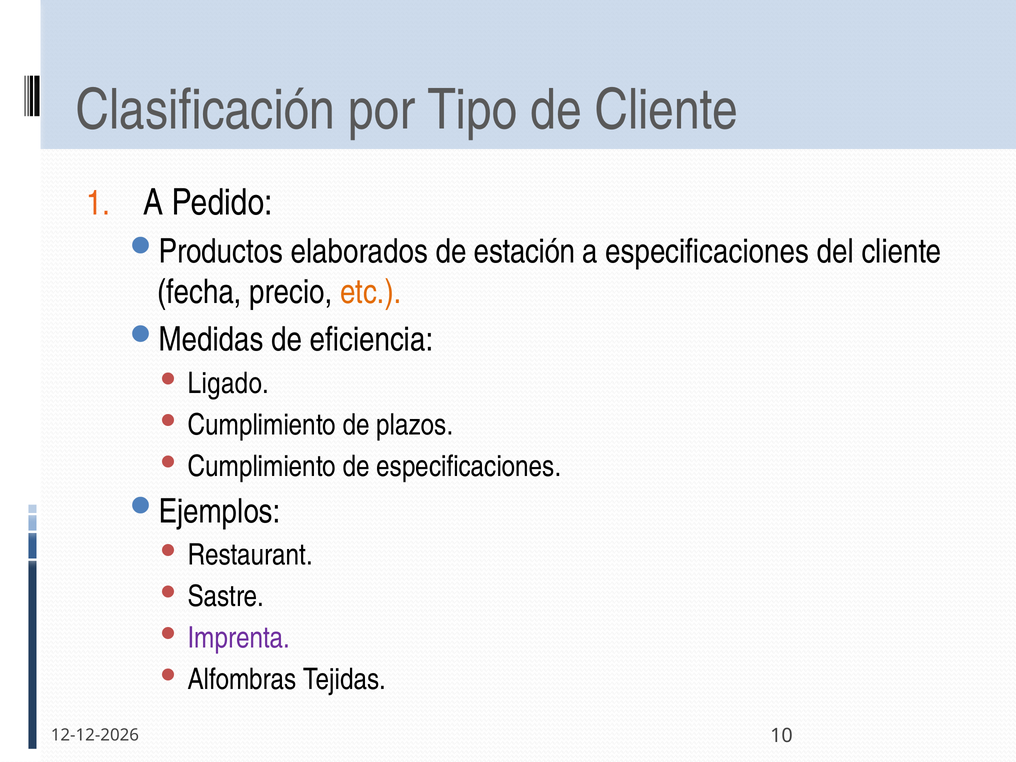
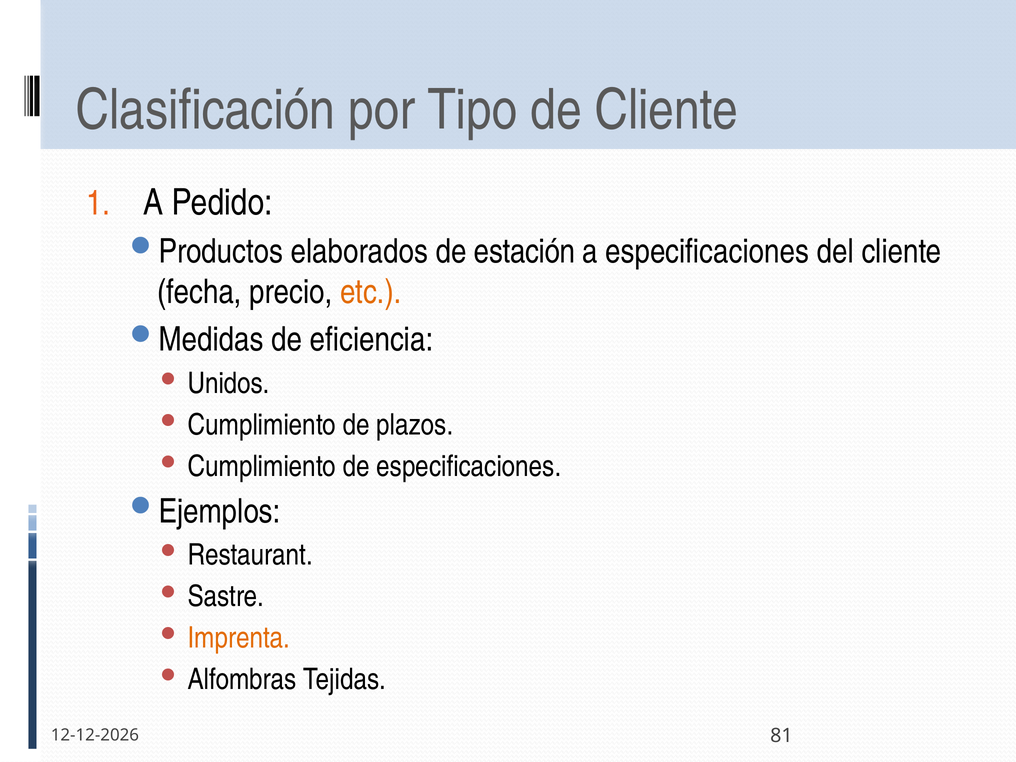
Ligado: Ligado -> Unidos (229, 383)
Imprenta colour: purple -> orange (239, 638)
10: 10 -> 81 (781, 736)
